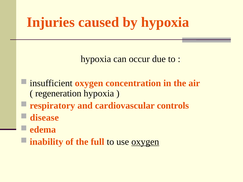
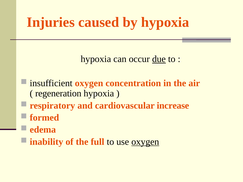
due underline: none -> present (159, 59)
controls: controls -> increase (173, 106)
disease: disease -> formed (44, 118)
